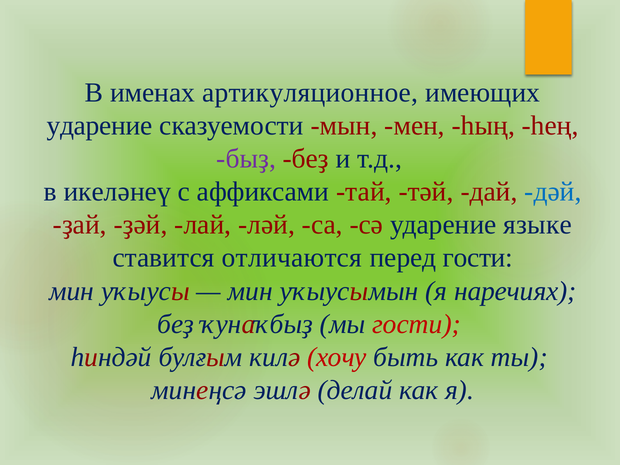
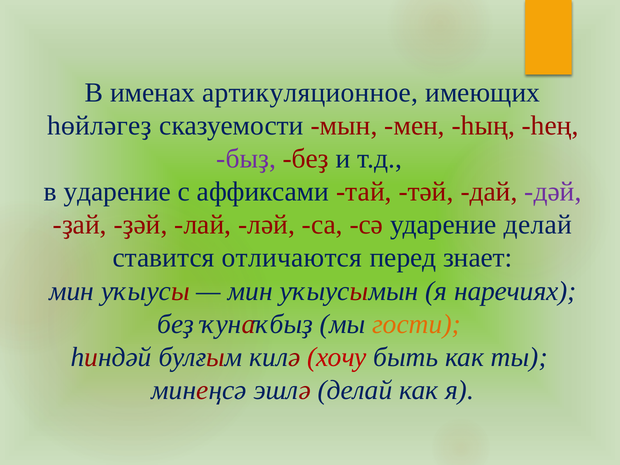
ударение: ударение -> һөйләгеҙ (99, 126)
в икеләнеү: икеләнеү -> ударение (117, 192)
дәй colour: blue -> purple (553, 192)
ударение языке: языке -> делай (538, 225)
перед гости: гости -> знает (478, 258)
гости colour: red -> orange (417, 324)
